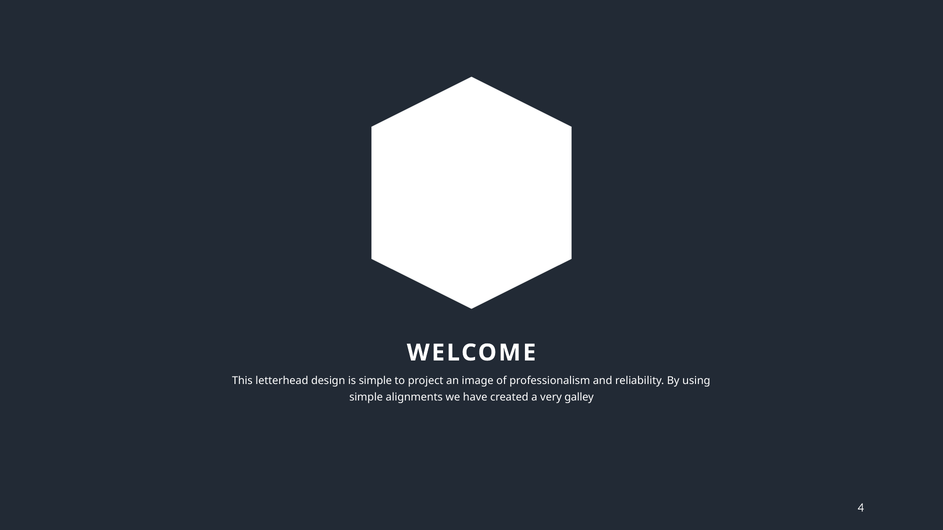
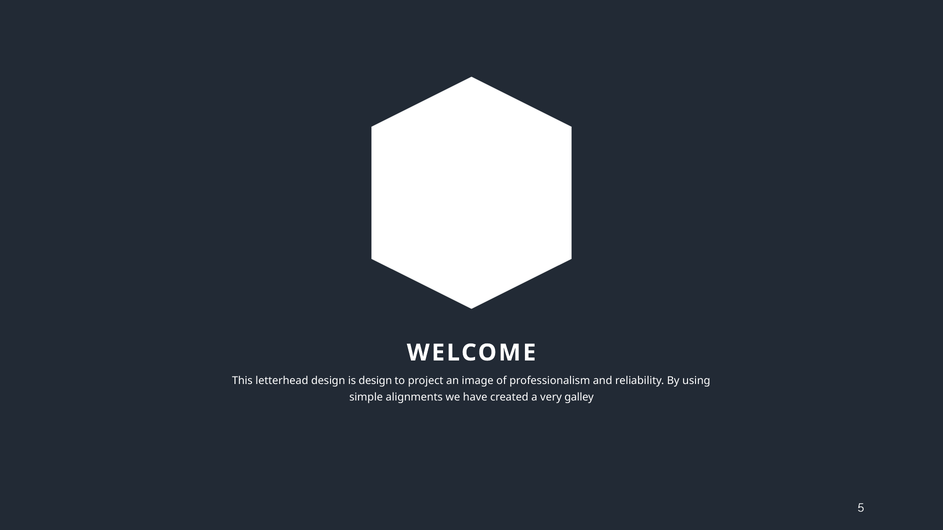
is simple: simple -> design (375, 381)
4: 4 -> 5 (861, 507)
